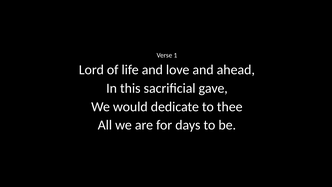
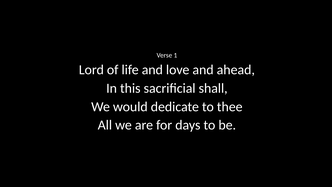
gave: gave -> shall (213, 88)
